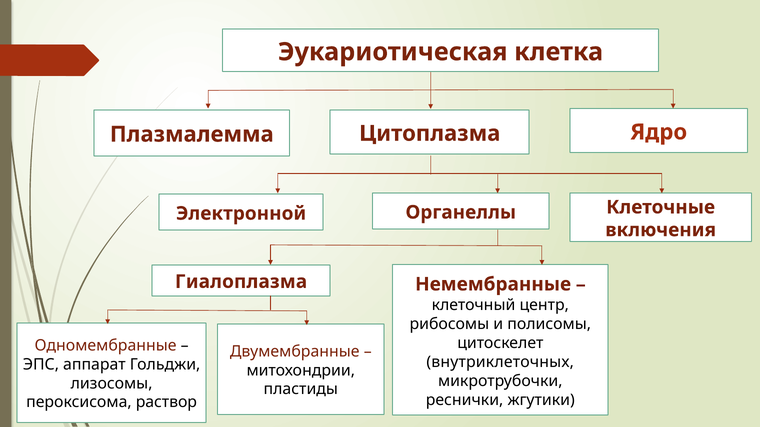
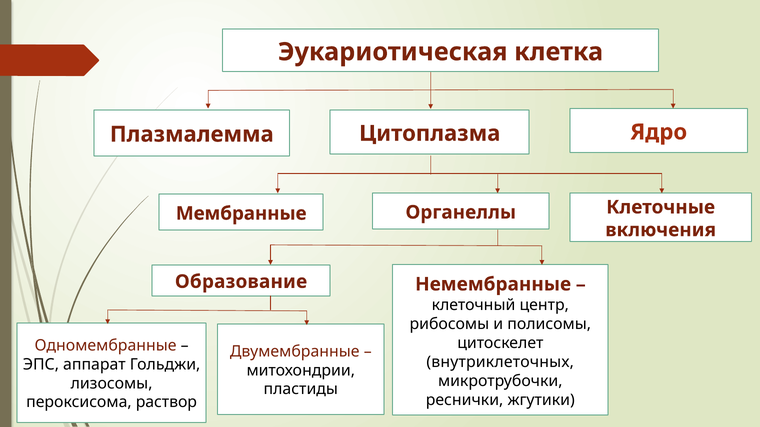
Электронной: Электронной -> Мембранные (241, 214)
Гиалоплазма: Гиалоплазма -> Образование (241, 282)
